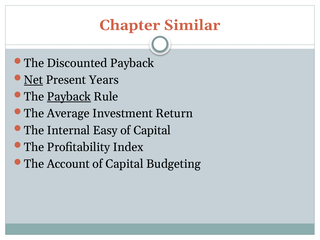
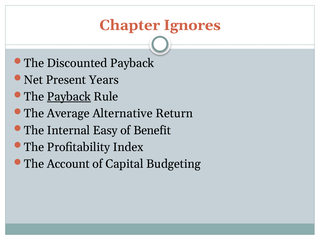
Similar: Similar -> Ignores (192, 25)
Net underline: present -> none (33, 80)
Investment: Investment -> Alternative (123, 114)
Capital: Capital -> Benefit (152, 130)
